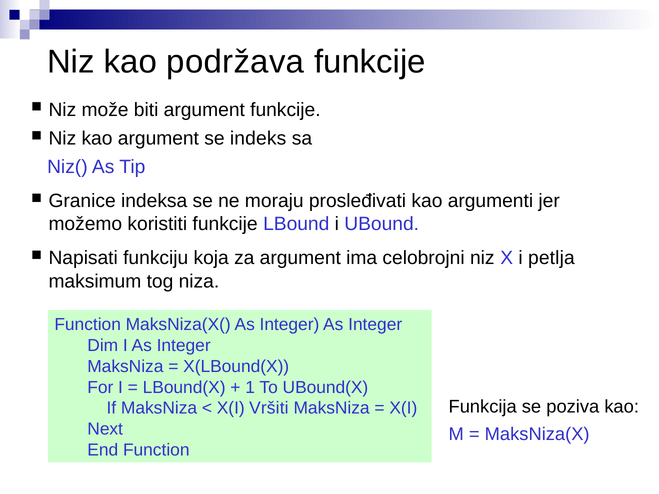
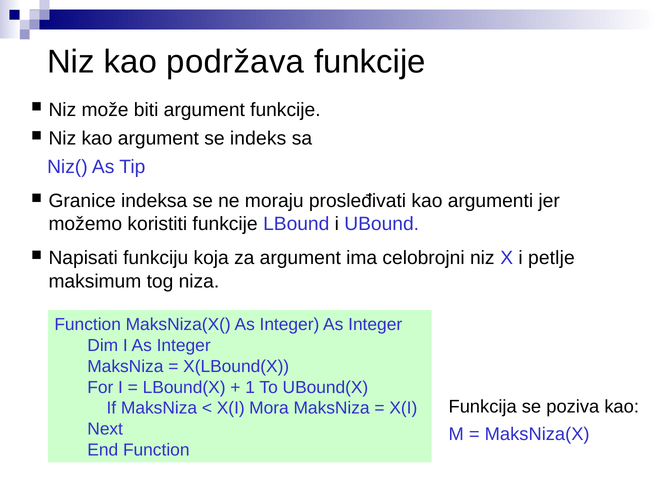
petlja: petlja -> petlje (551, 258)
Vršiti: Vršiti -> Mora (269, 408)
